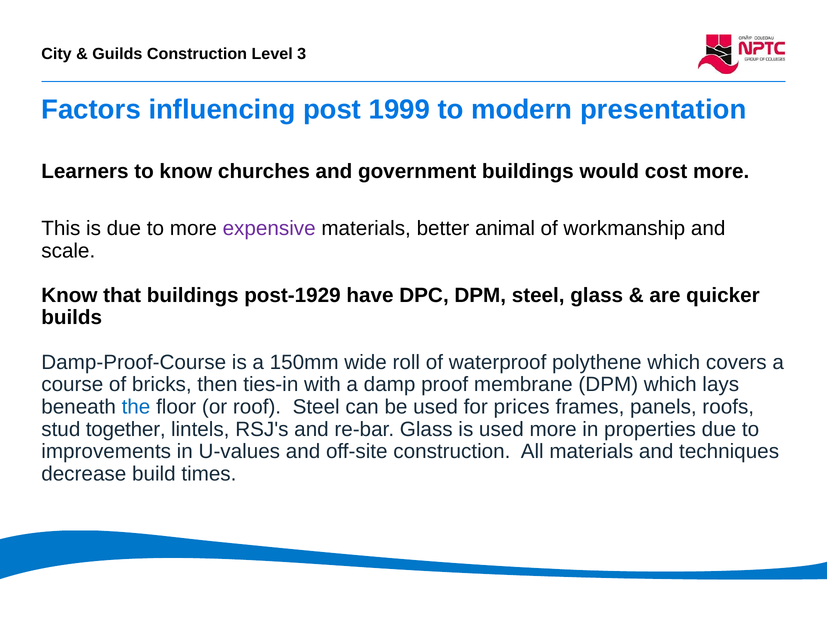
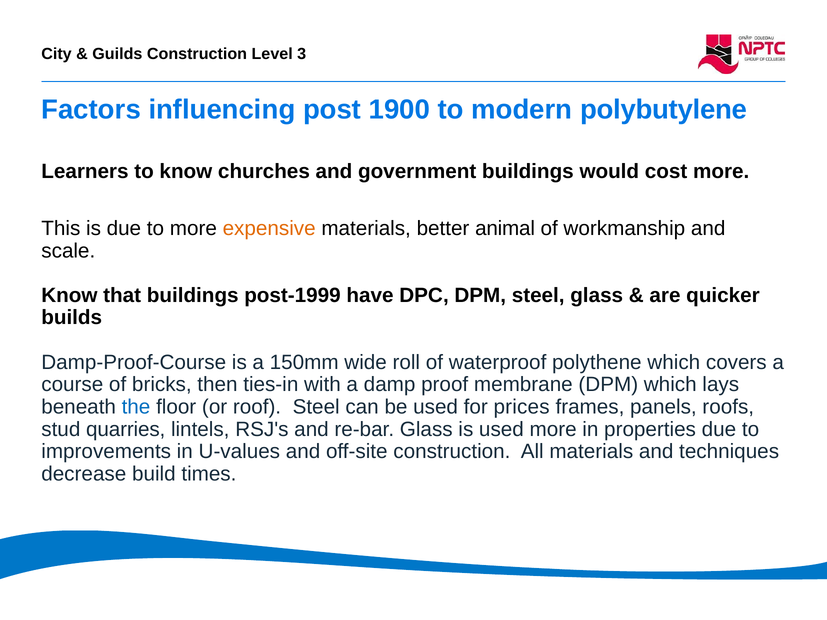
1999: 1999 -> 1900 (399, 110)
presentation: presentation -> polybutylene (664, 110)
expensive colour: purple -> orange (269, 228)
post-1929: post-1929 -> post-1999 (292, 295)
together: together -> quarries (126, 429)
